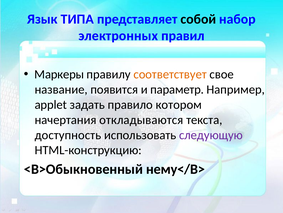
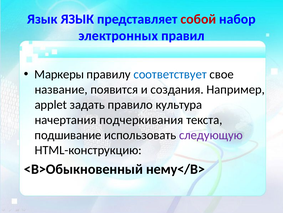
Язык ТИПА: ТИПА -> ЯЗЫК (77, 19)
собой colour: black -> red (198, 19)
соответствует colour: orange -> blue (170, 74)
параметр: параметр -> создания (177, 89)
котором: котором -> культура (179, 104)
откладываются: откладываются -> подчеркивания (141, 119)
доступность: доступность -> подшивание (68, 135)
